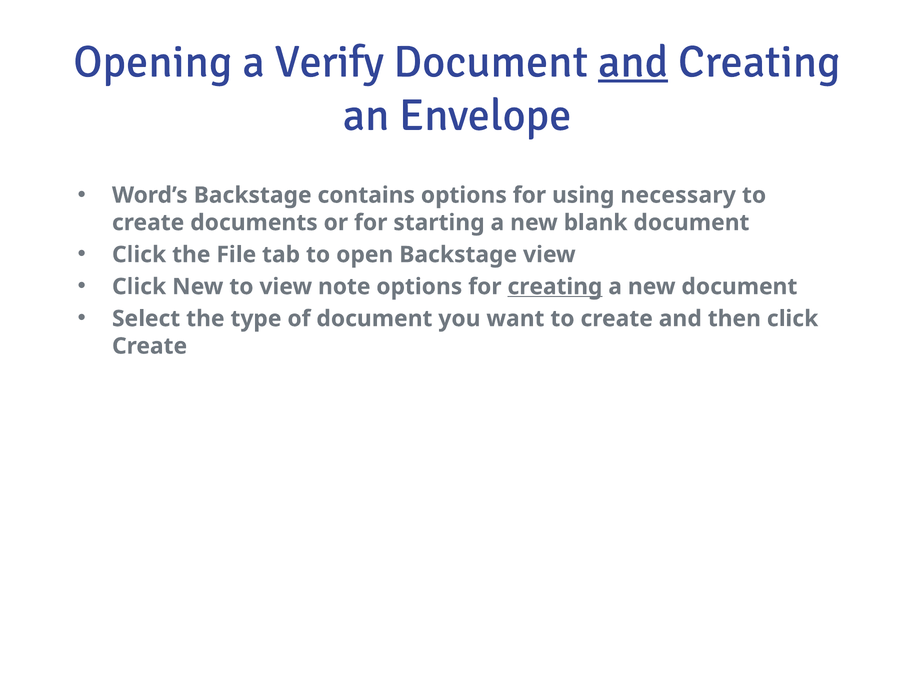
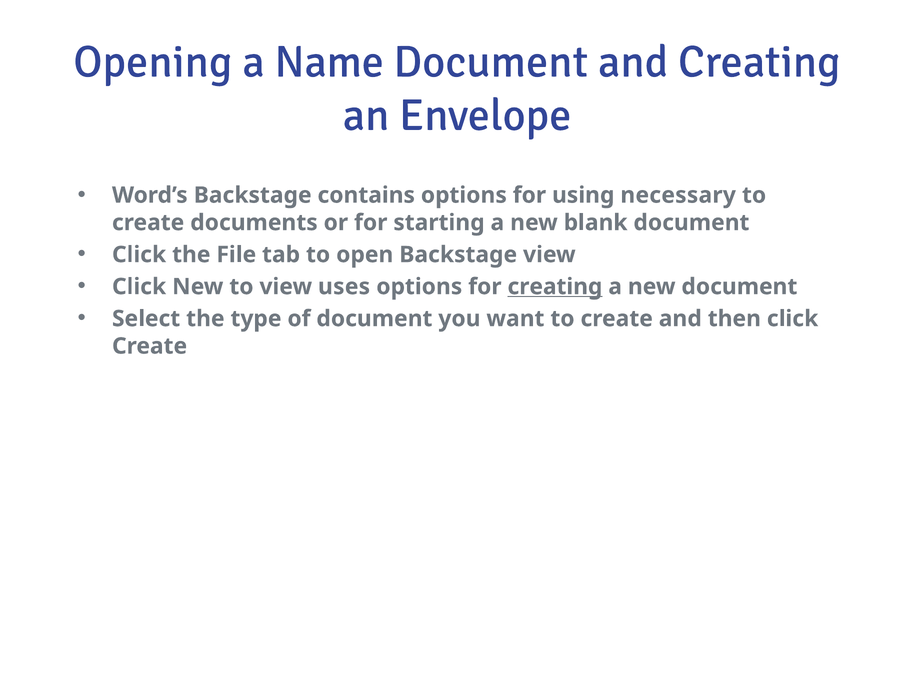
Verify: Verify -> Name (329, 62)
and underline: present -> none (633, 62)
note: note -> uses (344, 286)
